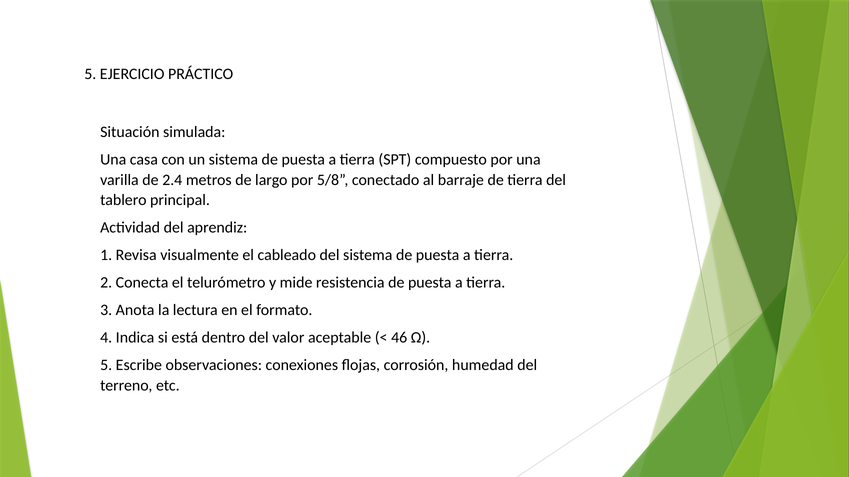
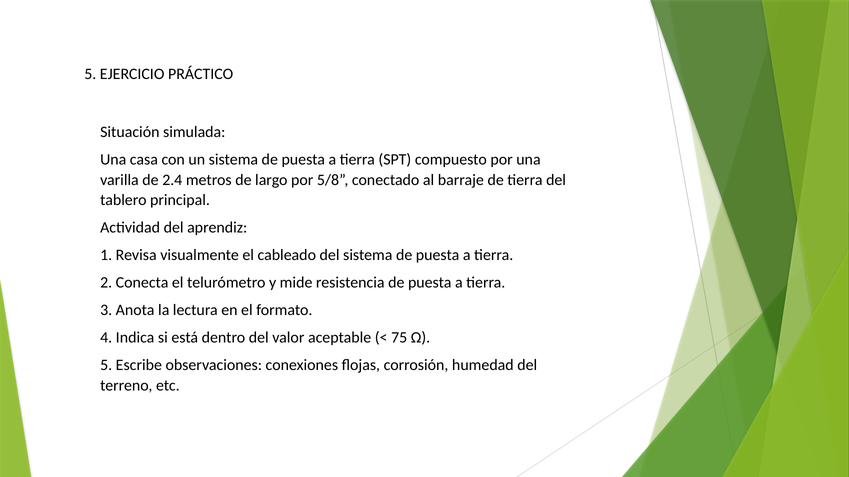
46: 46 -> 75 (399, 338)
